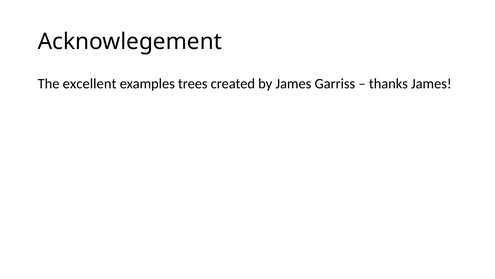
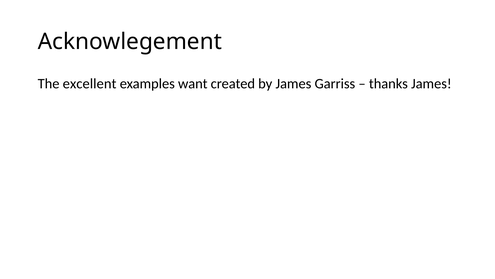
trees: trees -> want (193, 84)
